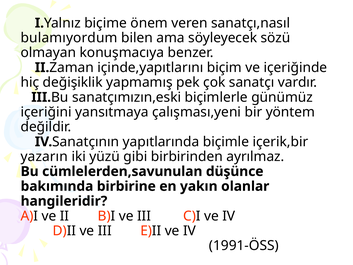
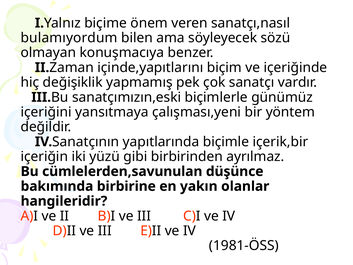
yazarın: yazarın -> içeriğin (44, 156)
1991-ÖSS: 1991-ÖSS -> 1981-ÖSS (244, 245)
